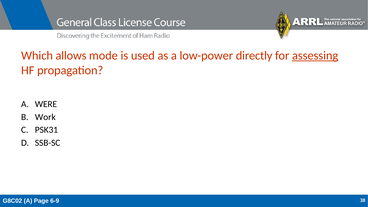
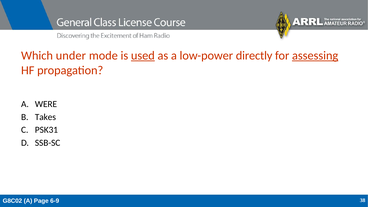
allows: allows -> under (71, 56)
used underline: none -> present (143, 56)
Work: Work -> Takes (45, 117)
